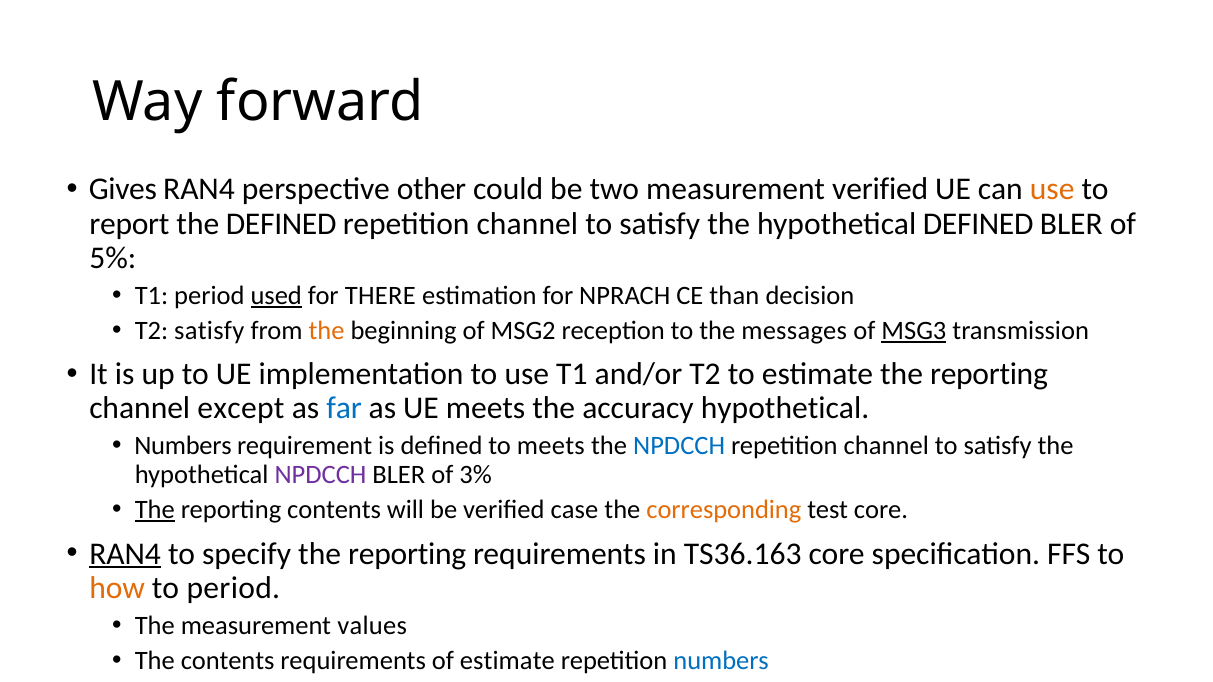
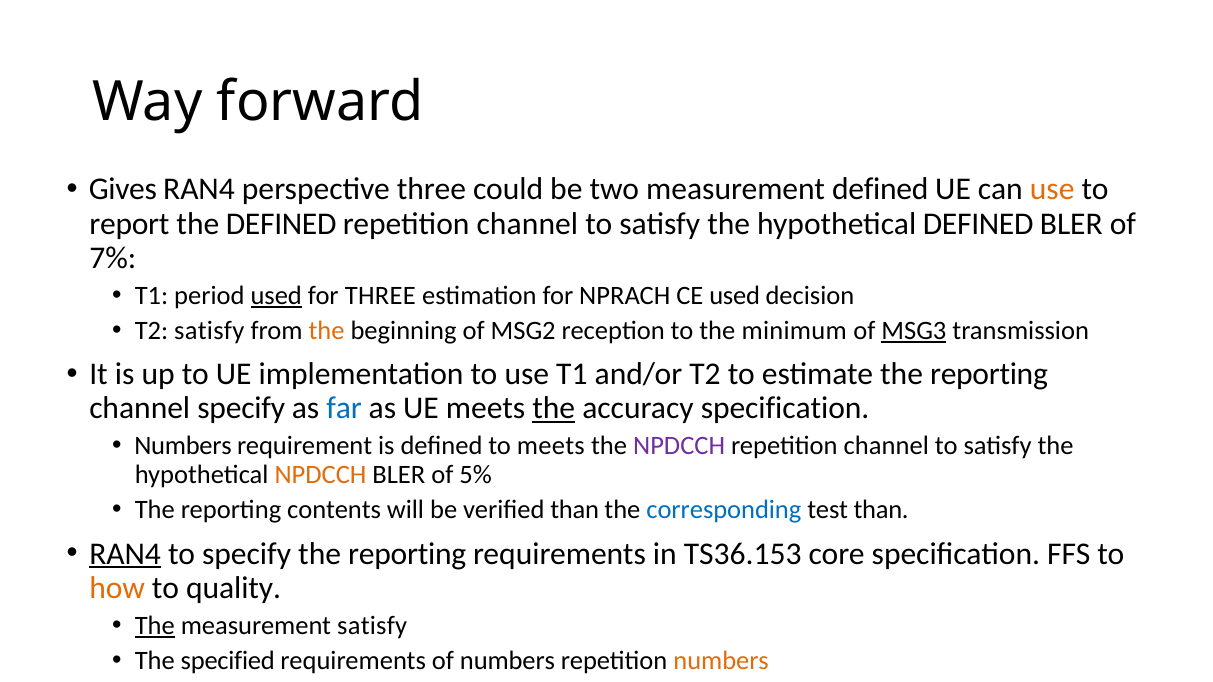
perspective other: other -> three (431, 190)
measurement verified: verified -> defined (880, 190)
5%: 5% -> 7% (113, 258)
for THERE: THERE -> THREE (380, 296)
CE than: than -> used (735, 296)
messages: messages -> minimum (794, 330)
channel except: except -> specify (241, 409)
the underline: none -> present (554, 409)
accuracy hypothetical: hypothetical -> specification (785, 409)
NPDCCH colour: blue -> purple (679, 446)
NPDCCH colour: purple -> orange (321, 475)
3%: 3% -> 5% (476, 475)
The underline: present -> none (155, 510)
verified case: case -> than (575, 510)
corresponding colour: orange -> blue (724, 510)
test core: core -> than (881, 510)
TS36.163: TS36.163 -> TS36.153 (743, 554)
to period: period -> quality (234, 588)
The underline: none -> present (155, 626)
measurement values: values -> satisfy (372, 626)
The contents: contents -> specified (228, 661)
of estimate: estimate -> numbers (507, 661)
numbers colour: blue -> orange (721, 661)
